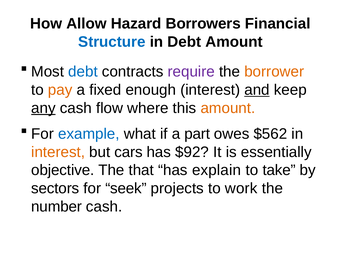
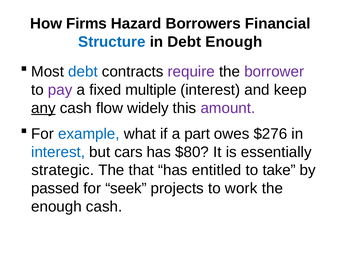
Allow: Allow -> Firms (87, 24)
Debt Amount: Amount -> Enough (234, 42)
borrower colour: orange -> purple (274, 72)
pay colour: orange -> purple (60, 90)
enough: enough -> multiple (151, 90)
and underline: present -> none (257, 90)
where: where -> widely (148, 108)
amount colour: orange -> purple (228, 108)
$562: $562 -> $276 (270, 134)
interest colour: orange -> blue (58, 152)
$92: $92 -> $80 (192, 152)
objective: objective -> strategic (63, 170)
explain: explain -> entitled (217, 170)
sectors: sectors -> passed (55, 188)
number: number -> enough (56, 206)
